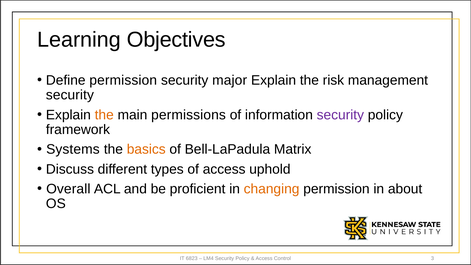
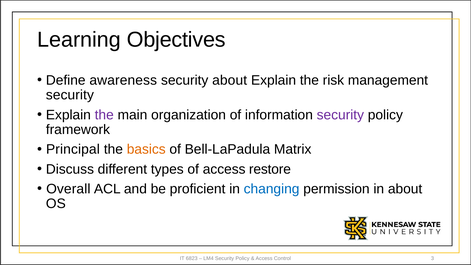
Define permission: permission -> awareness (123, 80)
security major: major -> about (230, 80)
the colour: orange -> purple (104, 115)
permissions: permissions -> organization (189, 115)
Systems: Systems -> Principal (73, 149)
uphold: uphold -> restore (270, 169)
changing colour: orange -> blue (272, 189)
